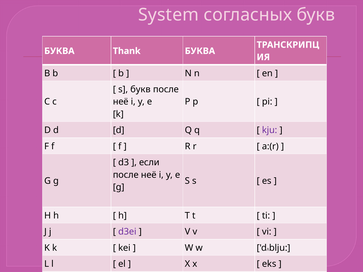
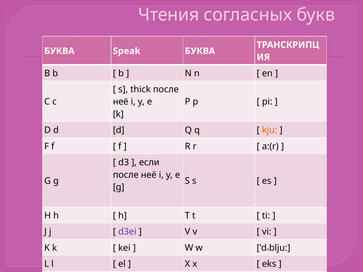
System: System -> Чтения (169, 15)
Thank: Thank -> Speak (127, 51)
s букв: букв -> thick (141, 89)
kju colour: purple -> orange (270, 130)
